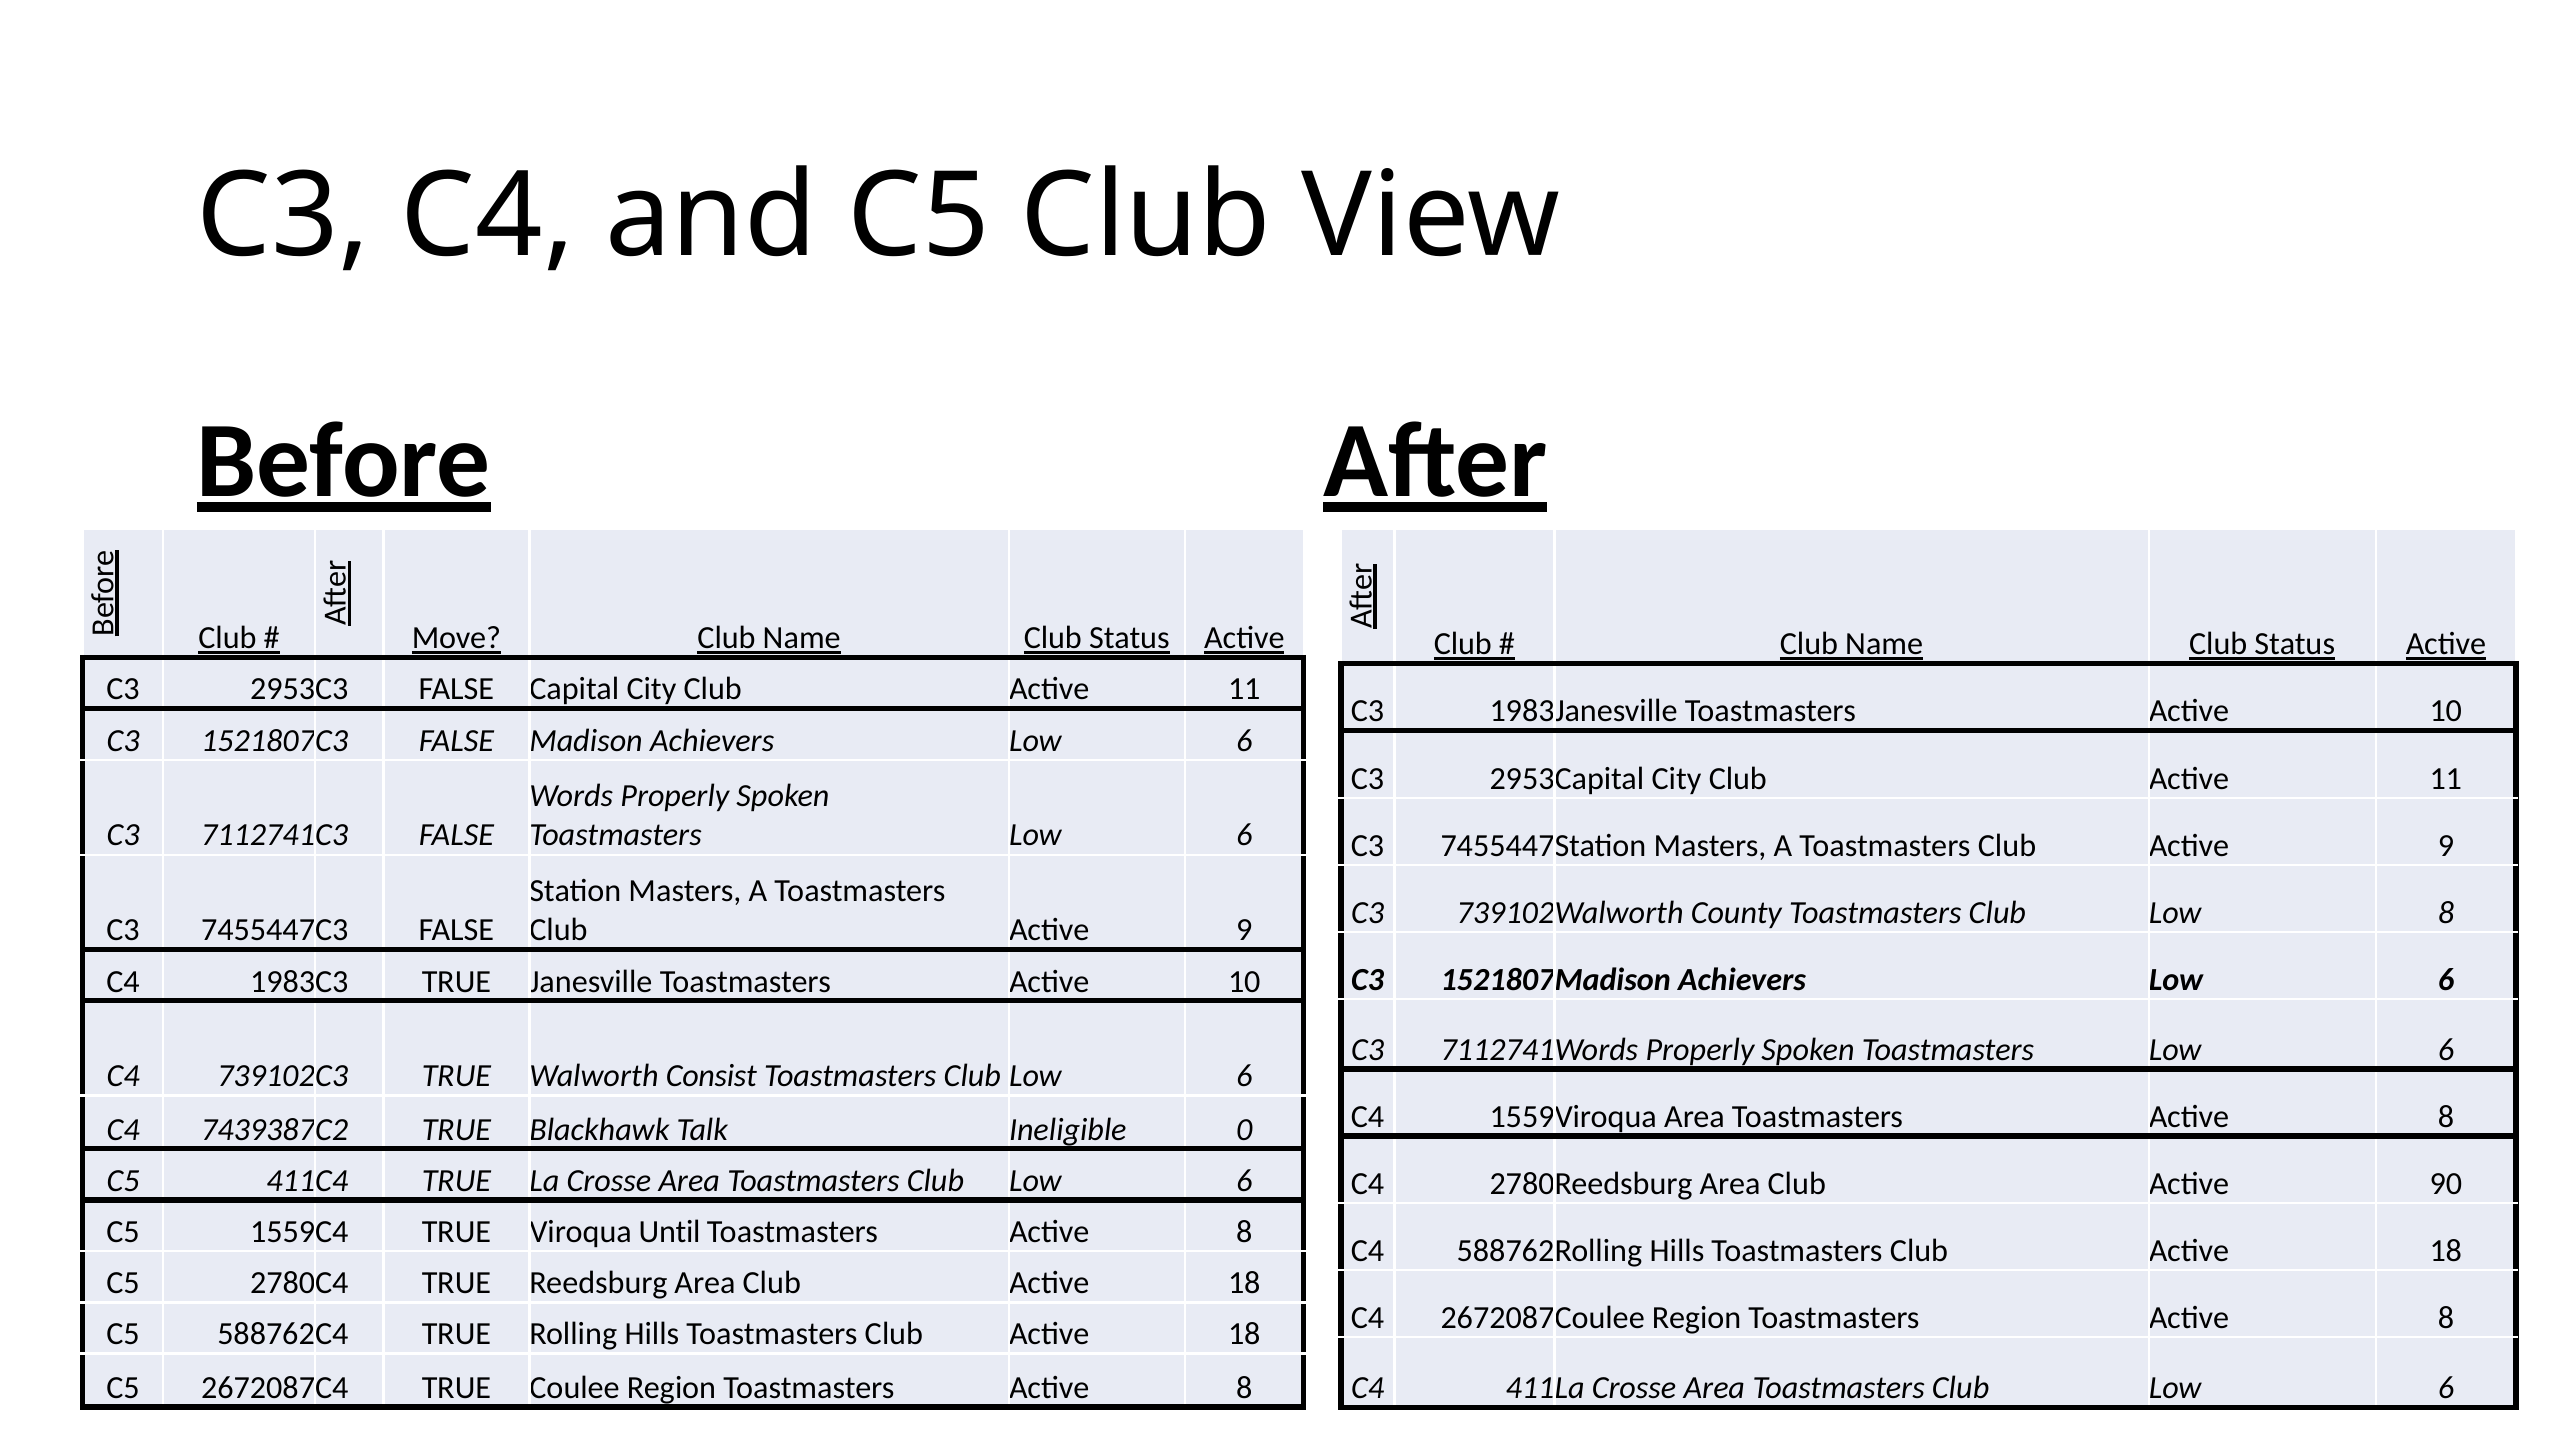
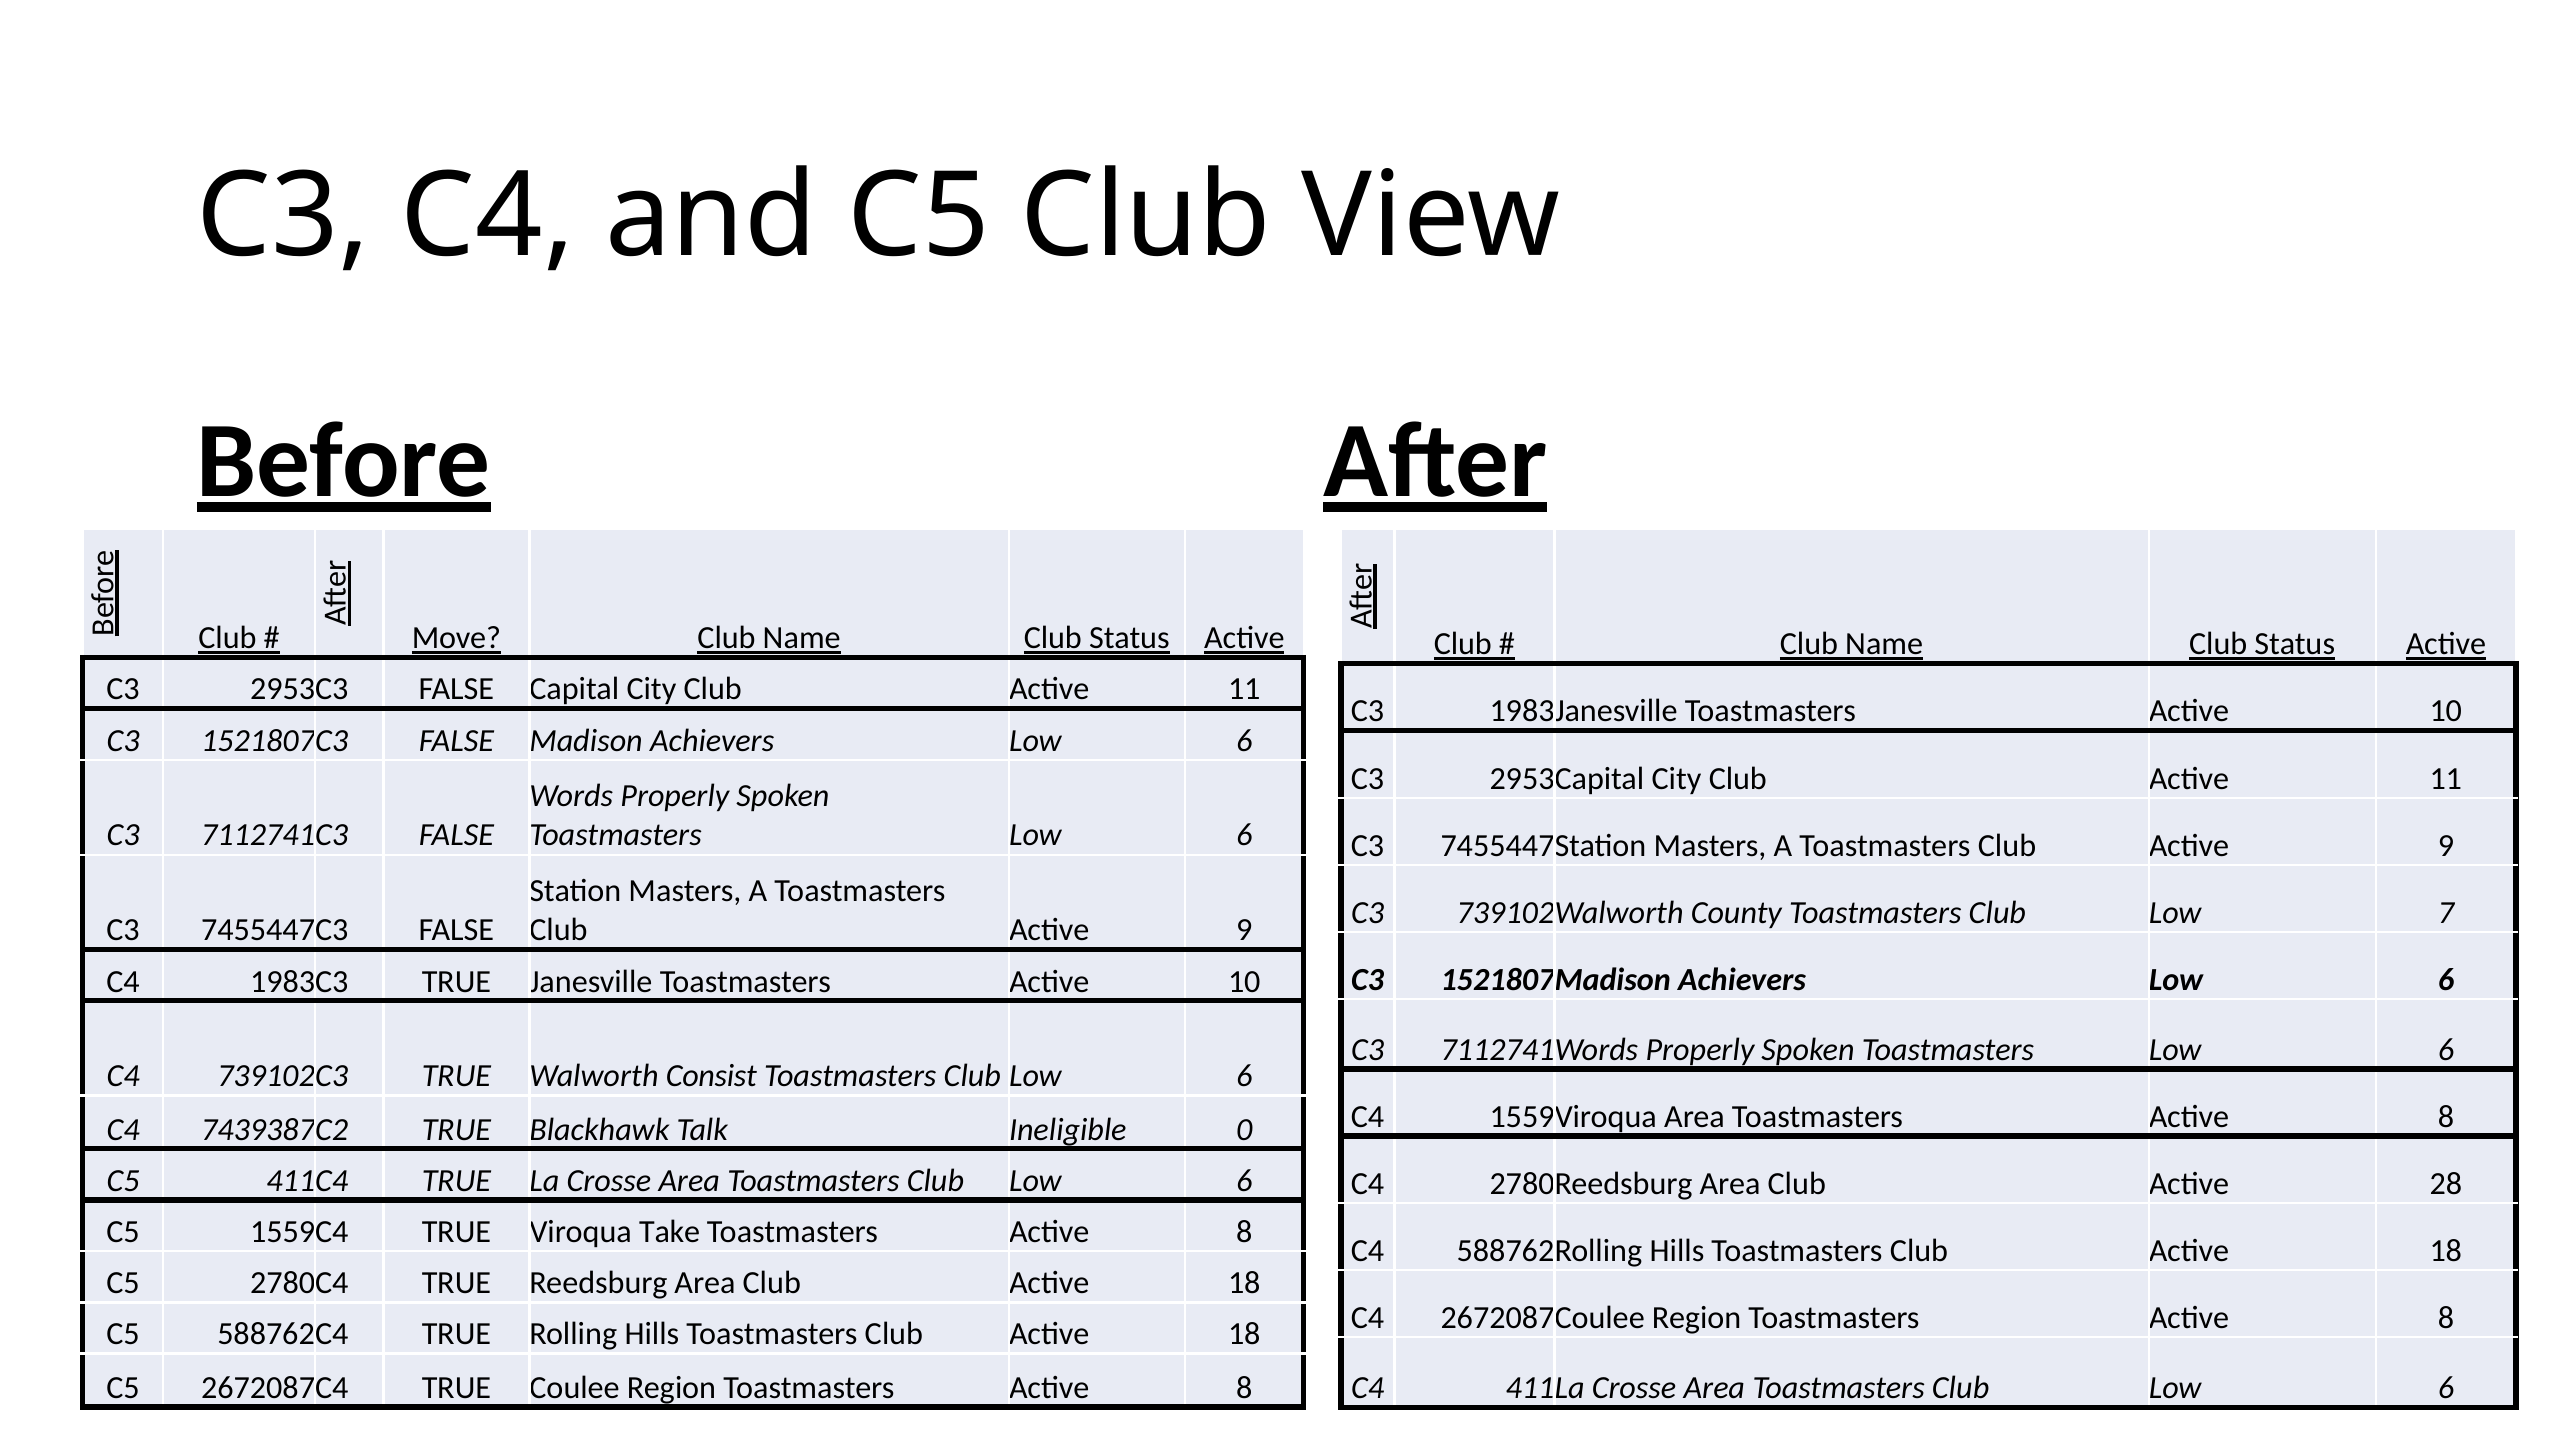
Low 8: 8 -> 7 (2446, 913)
90: 90 -> 28 (2446, 1184)
Until: Until -> Take (670, 1232)
